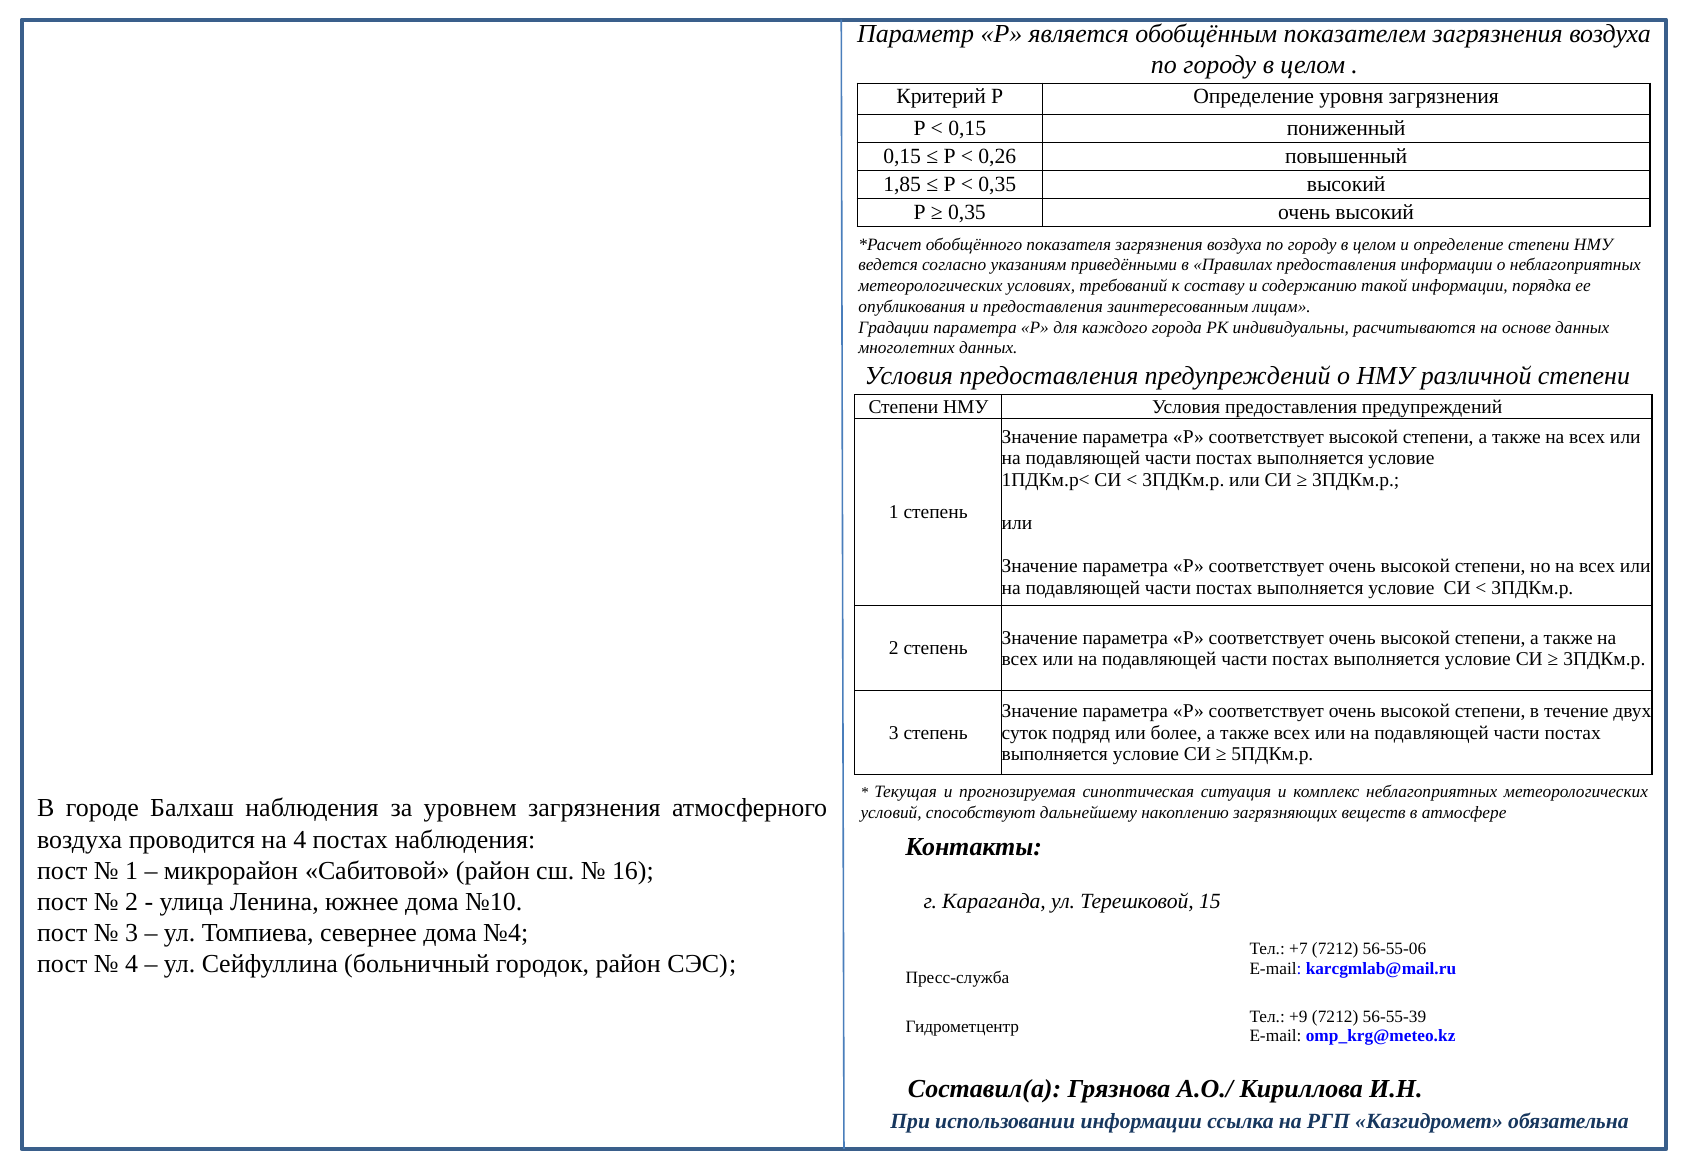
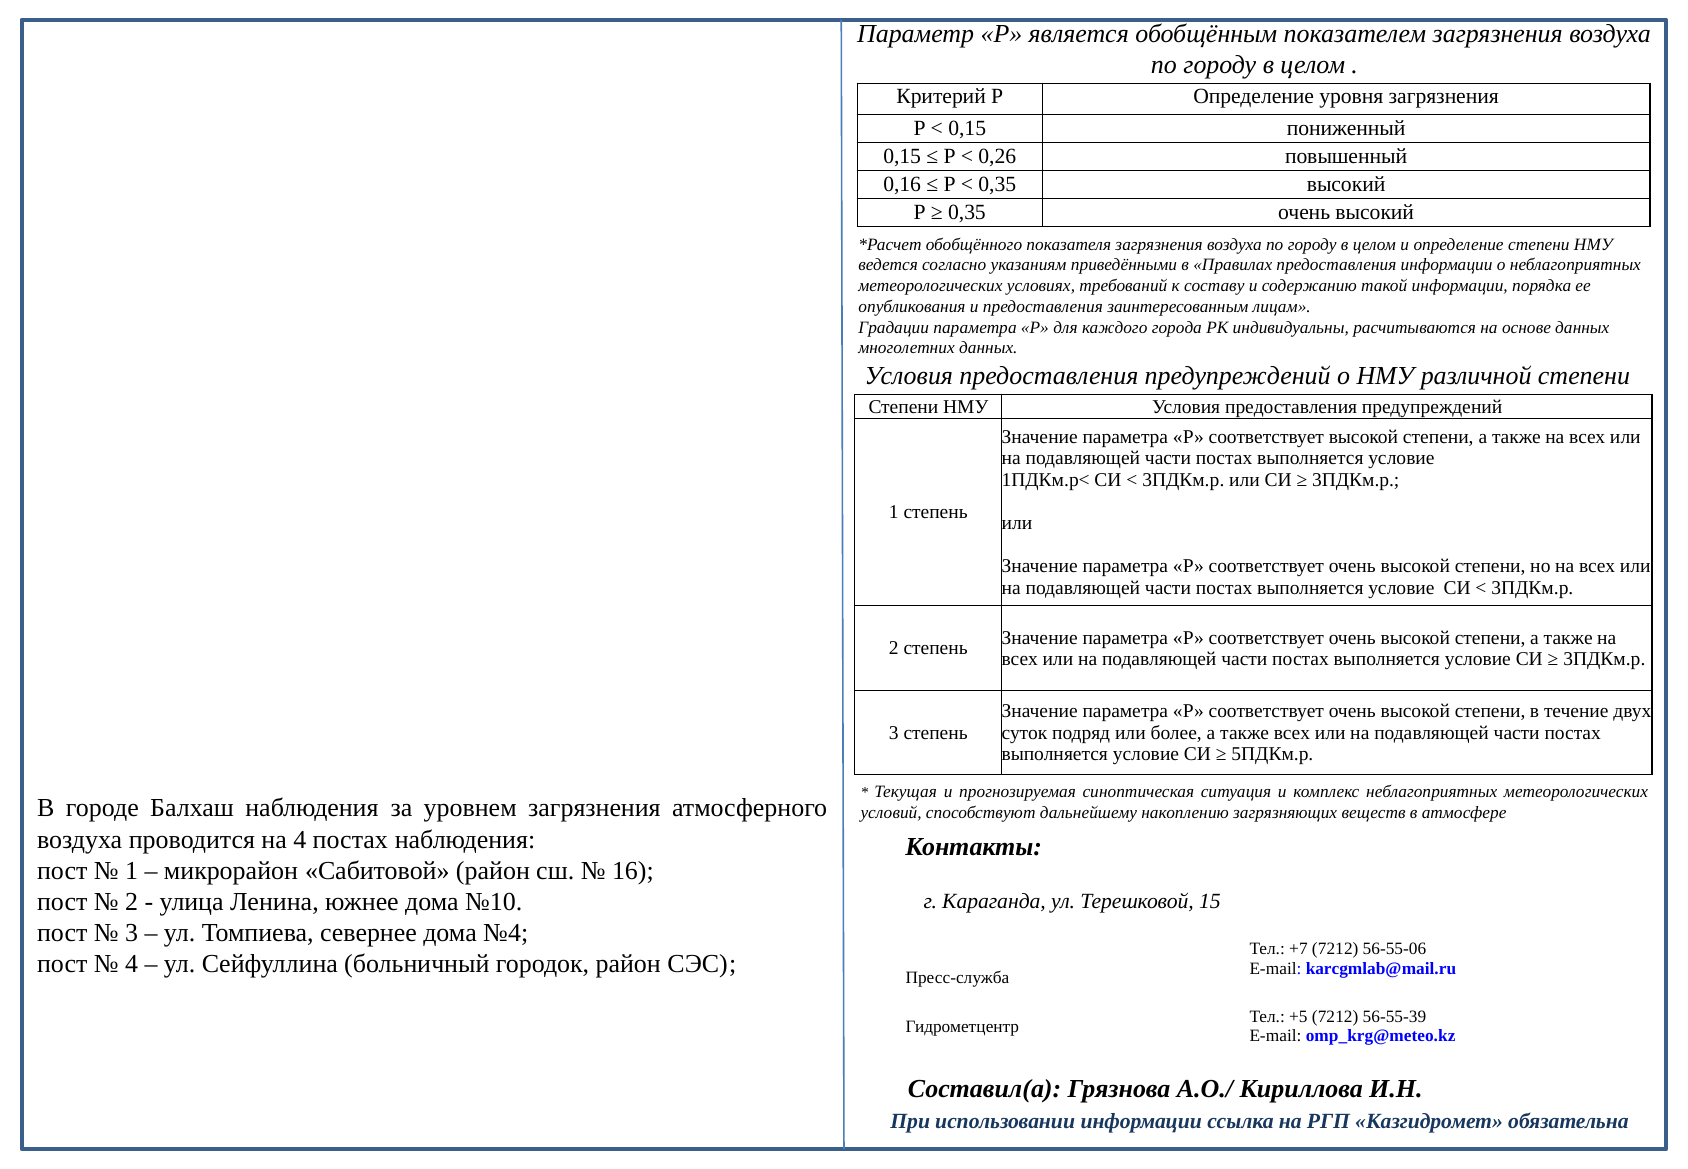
1,85: 1,85 -> 0,16 (902, 184)
+9: +9 -> +5 (1298, 1016)
